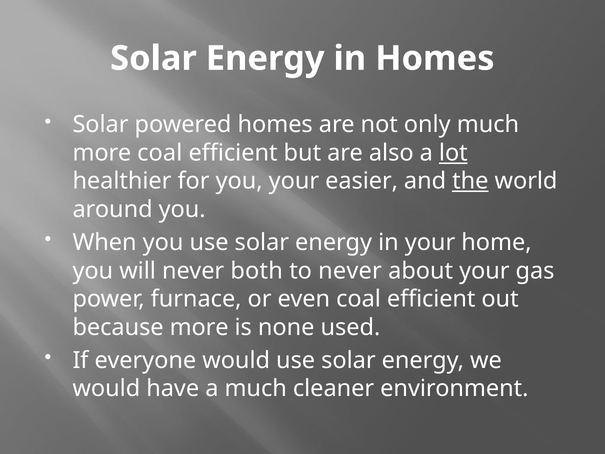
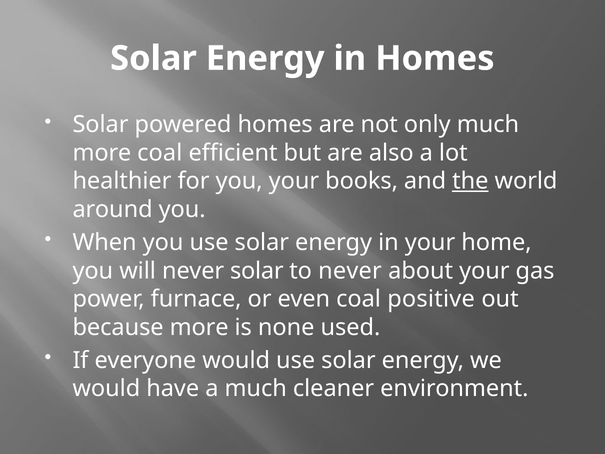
lot underline: present -> none (453, 153)
easier: easier -> books (362, 181)
never both: both -> solar (257, 271)
even coal efficient: efficient -> positive (431, 299)
